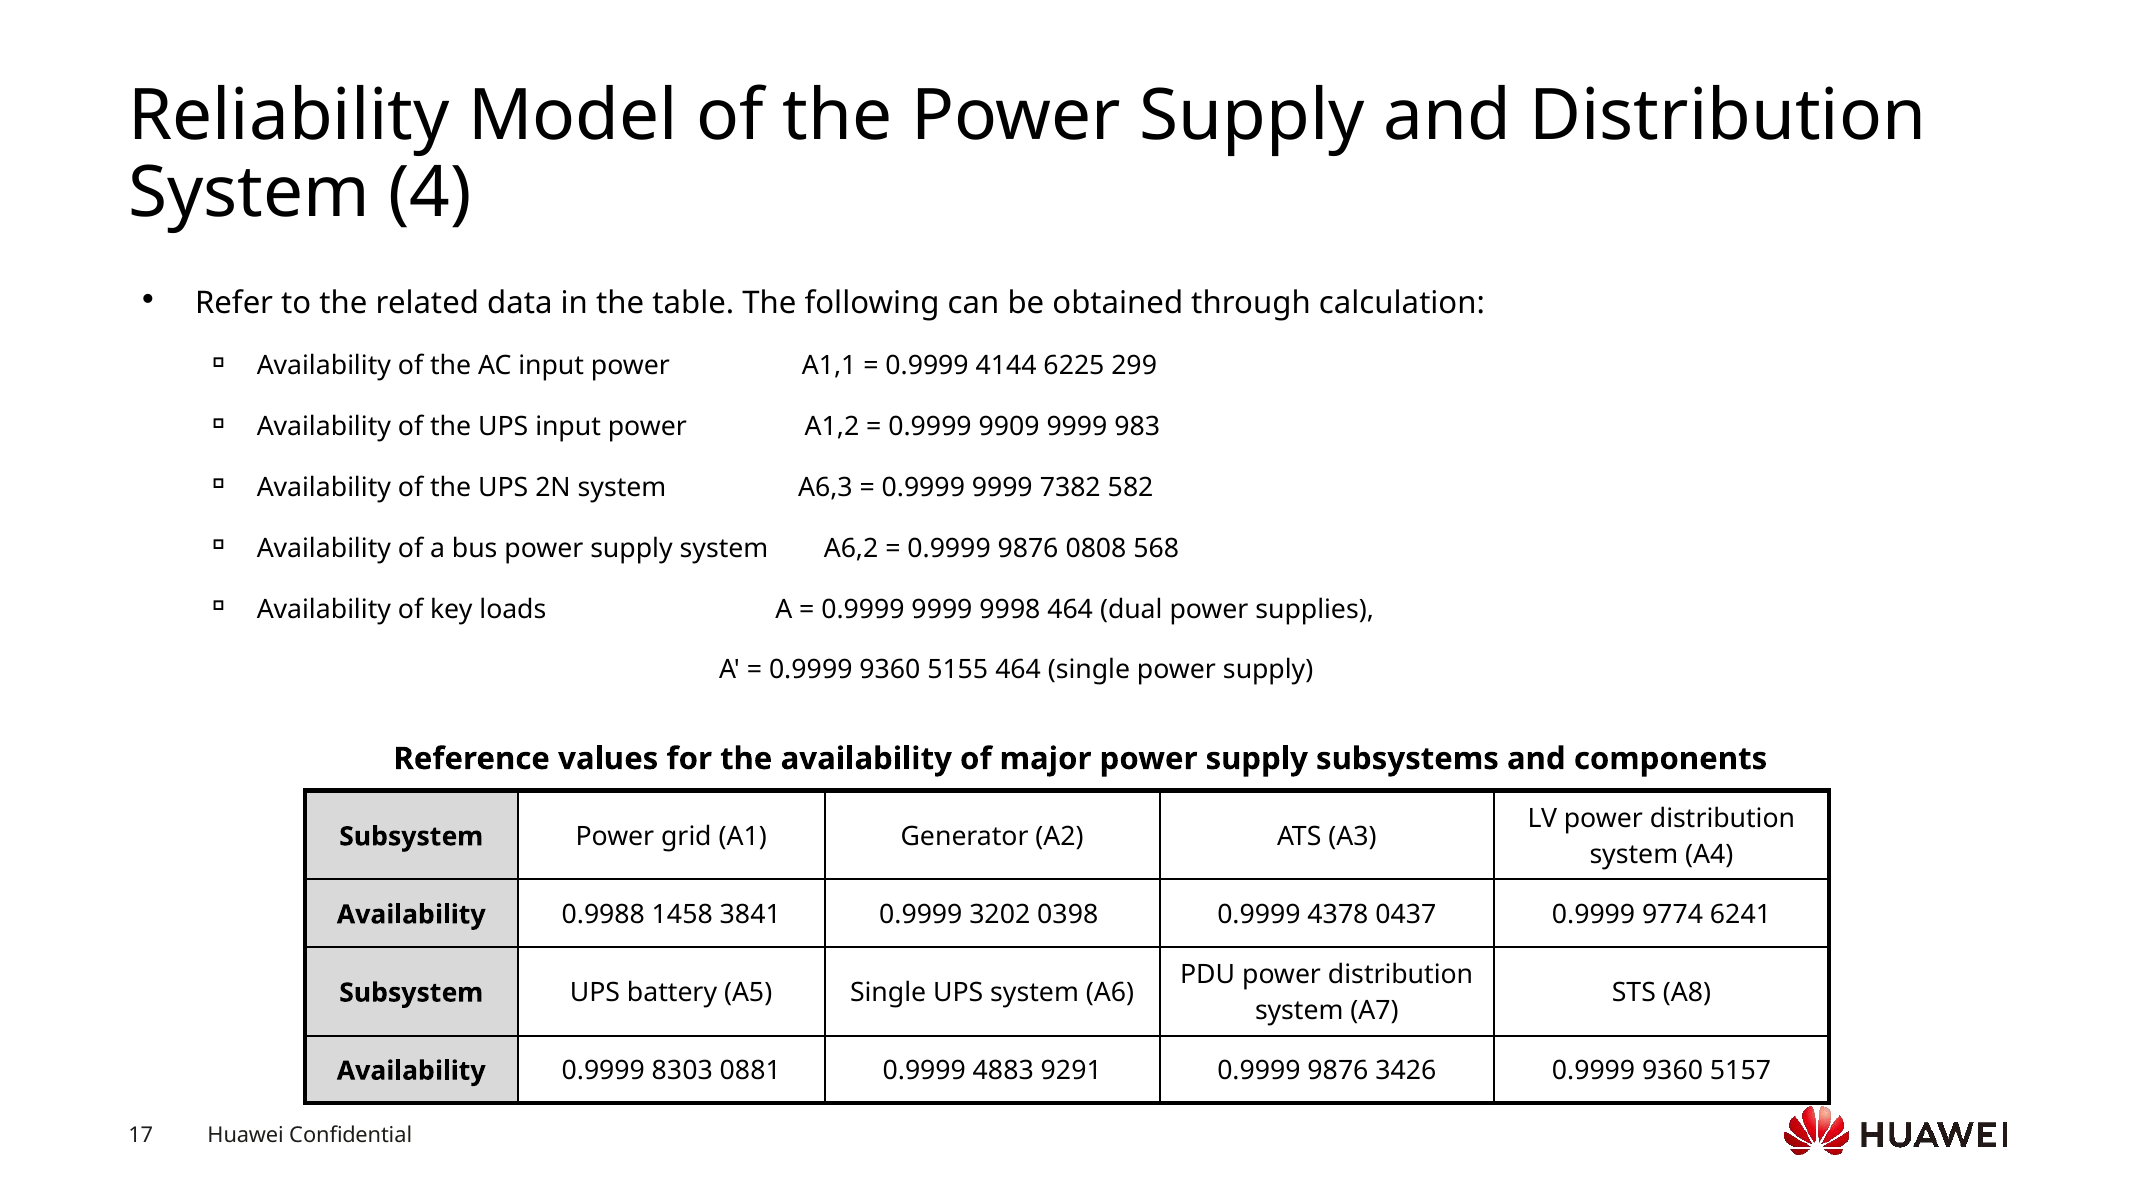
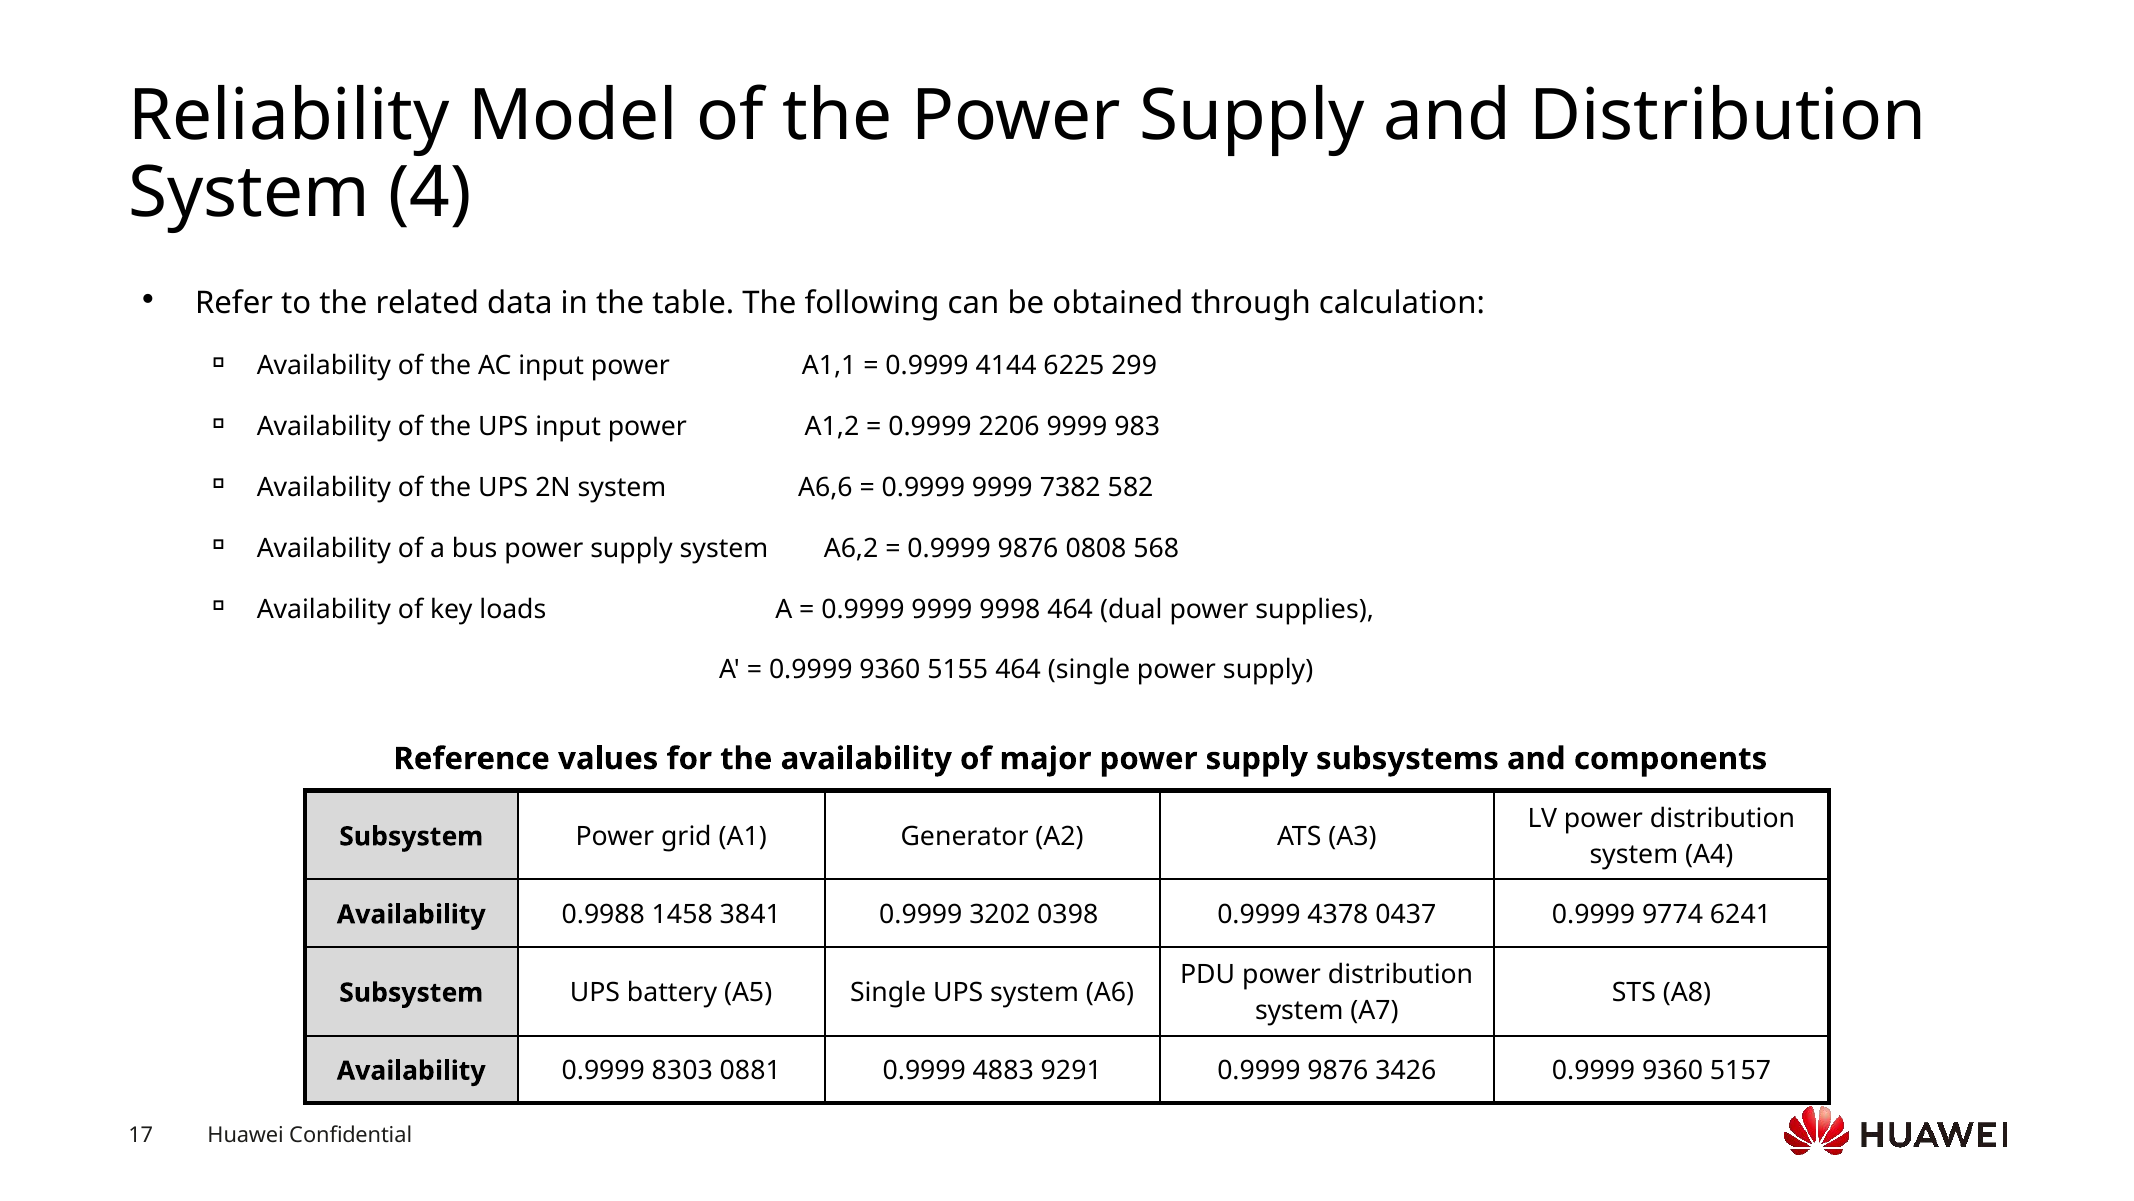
9909: 9909 -> 2206 (1009, 427)
A6,3: A6,3 -> A6,6 (825, 487)
